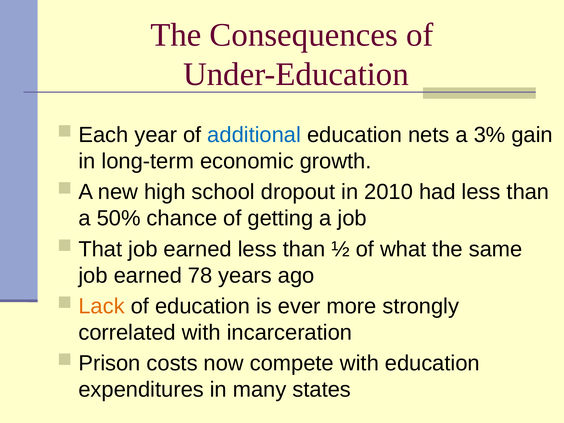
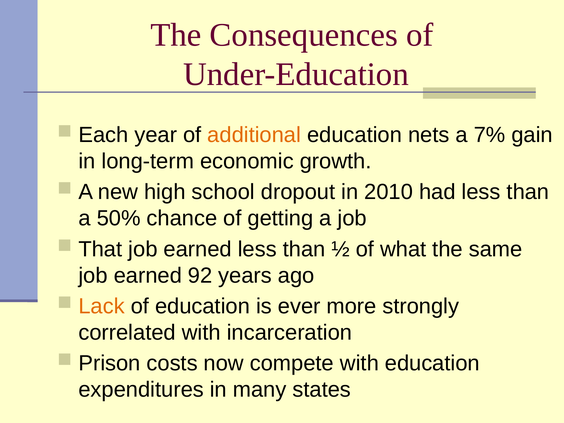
additional colour: blue -> orange (254, 135)
3%: 3% -> 7% (490, 135)
78: 78 -> 92 (200, 275)
